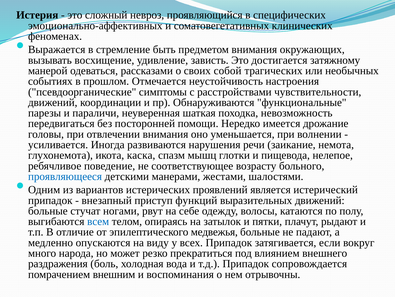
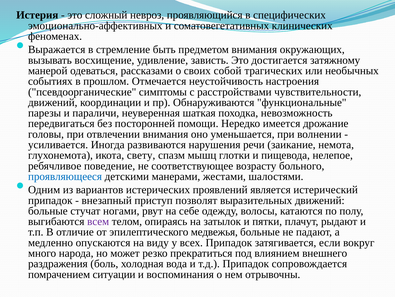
каска: каска -> свету (141, 155)
функций: функций -> позволят (196, 200)
всем colour: blue -> purple (98, 221)
внешним: внешним -> ситуации (114, 274)
